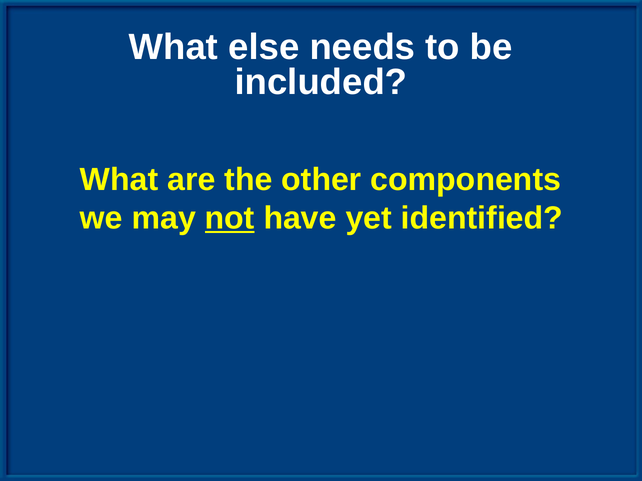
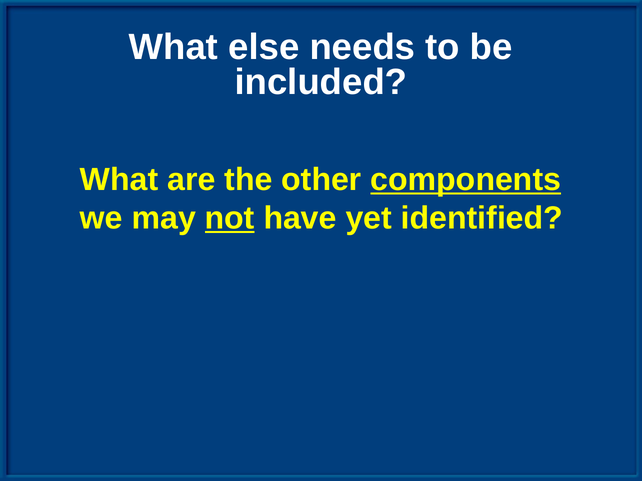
components underline: none -> present (466, 180)
